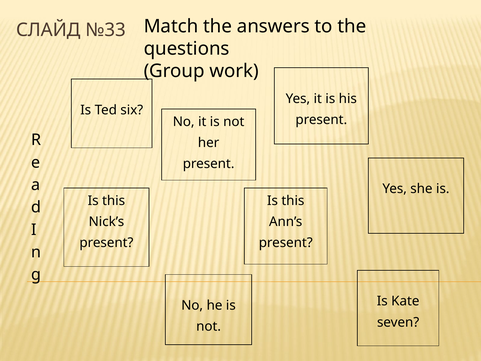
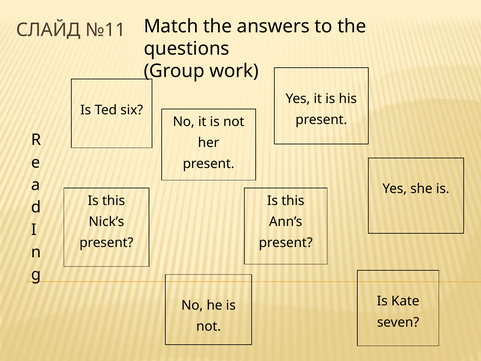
№33: №33 -> №11 (106, 30)
